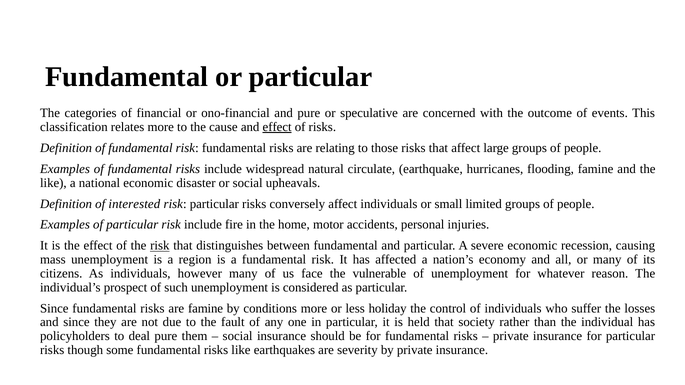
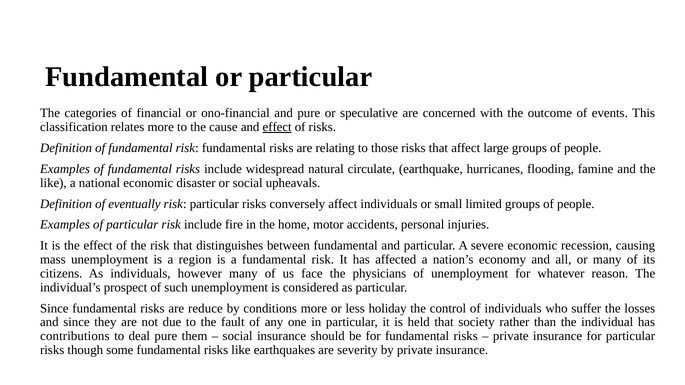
interested: interested -> eventually (134, 204)
risk underline: present -> none (160, 246)
vulnerable: vulnerable -> physicians (379, 274)
are famine: famine -> reduce (205, 309)
policyholders: policyholders -> contributions (75, 336)
